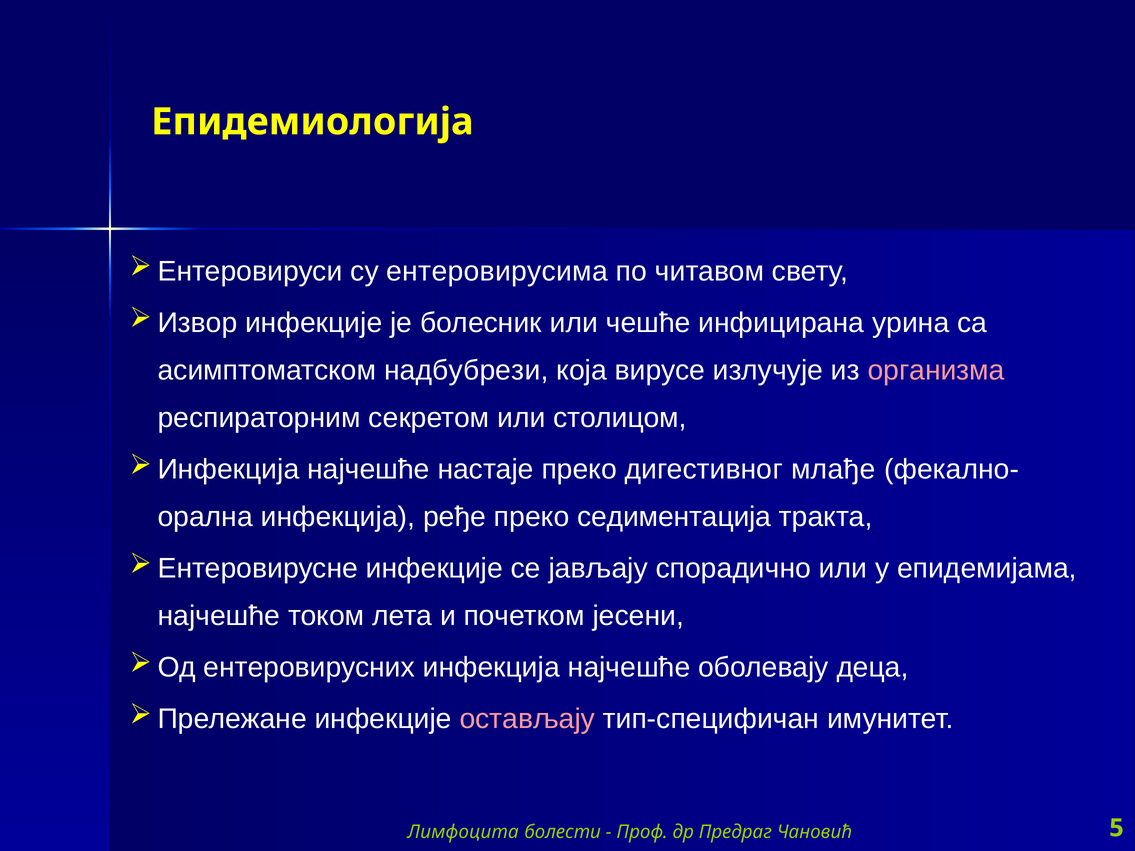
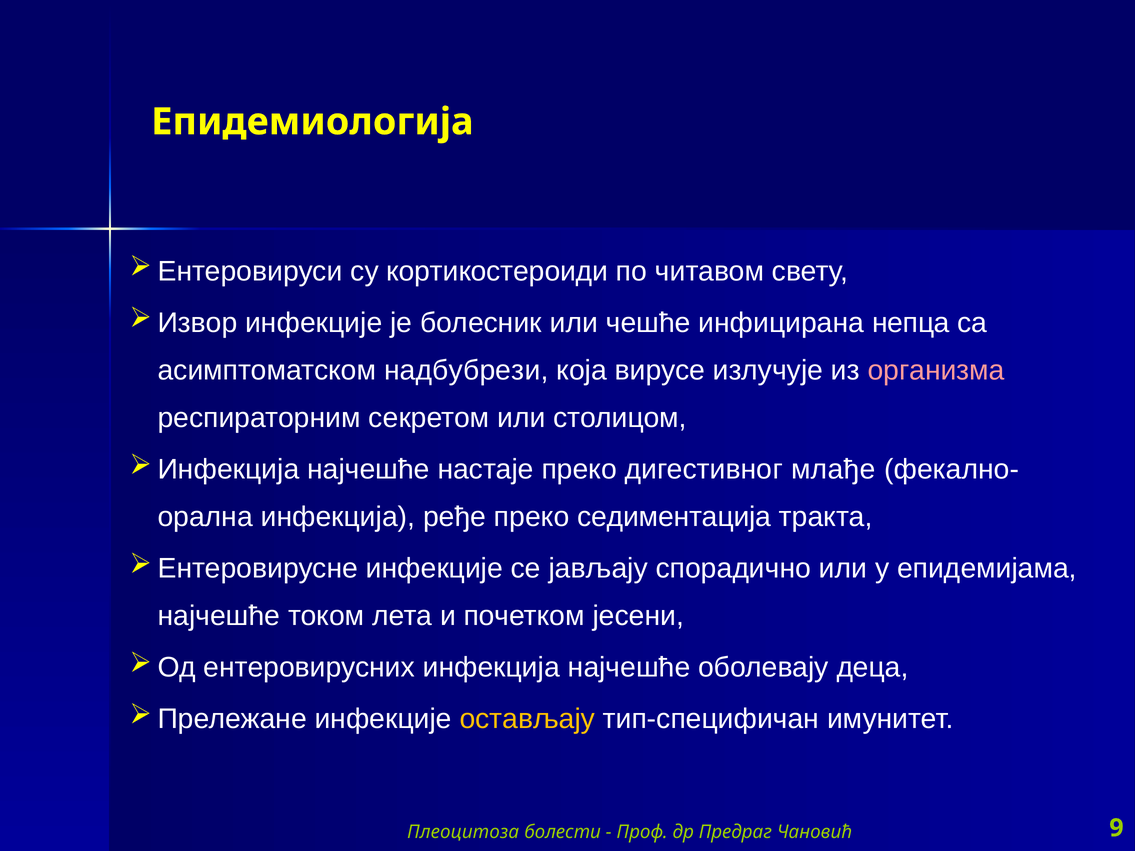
ентеровирусима: ентеровирусима -> кортикостероиди (497, 271)
урина: урина -> непца (911, 323)
остављају colour: pink -> yellow (527, 719)
Лимфоцита: Лимфоцита -> Плеоцитоза (463, 832)
5: 5 -> 9 (1116, 828)
